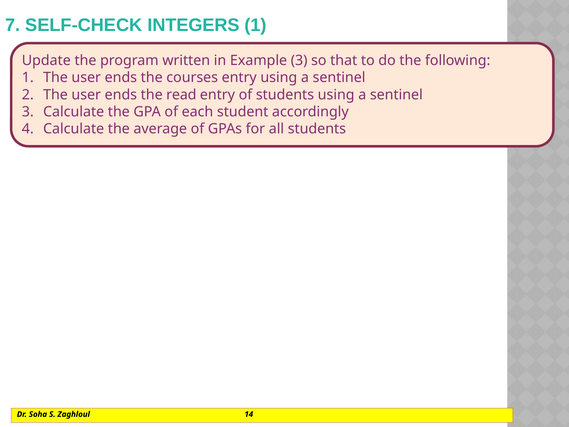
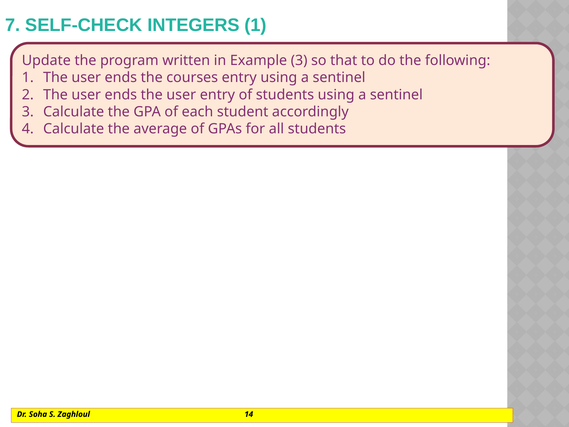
ends the read: read -> user (181, 95)
